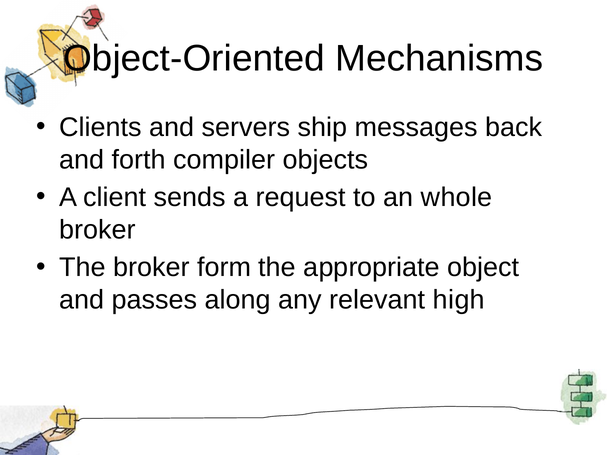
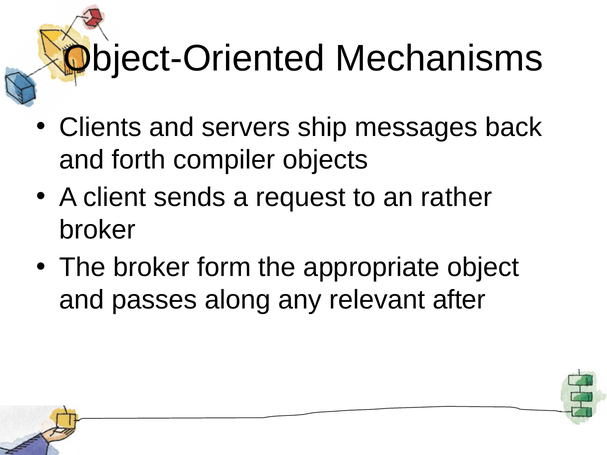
whole: whole -> rather (457, 198)
high: high -> after (459, 300)
